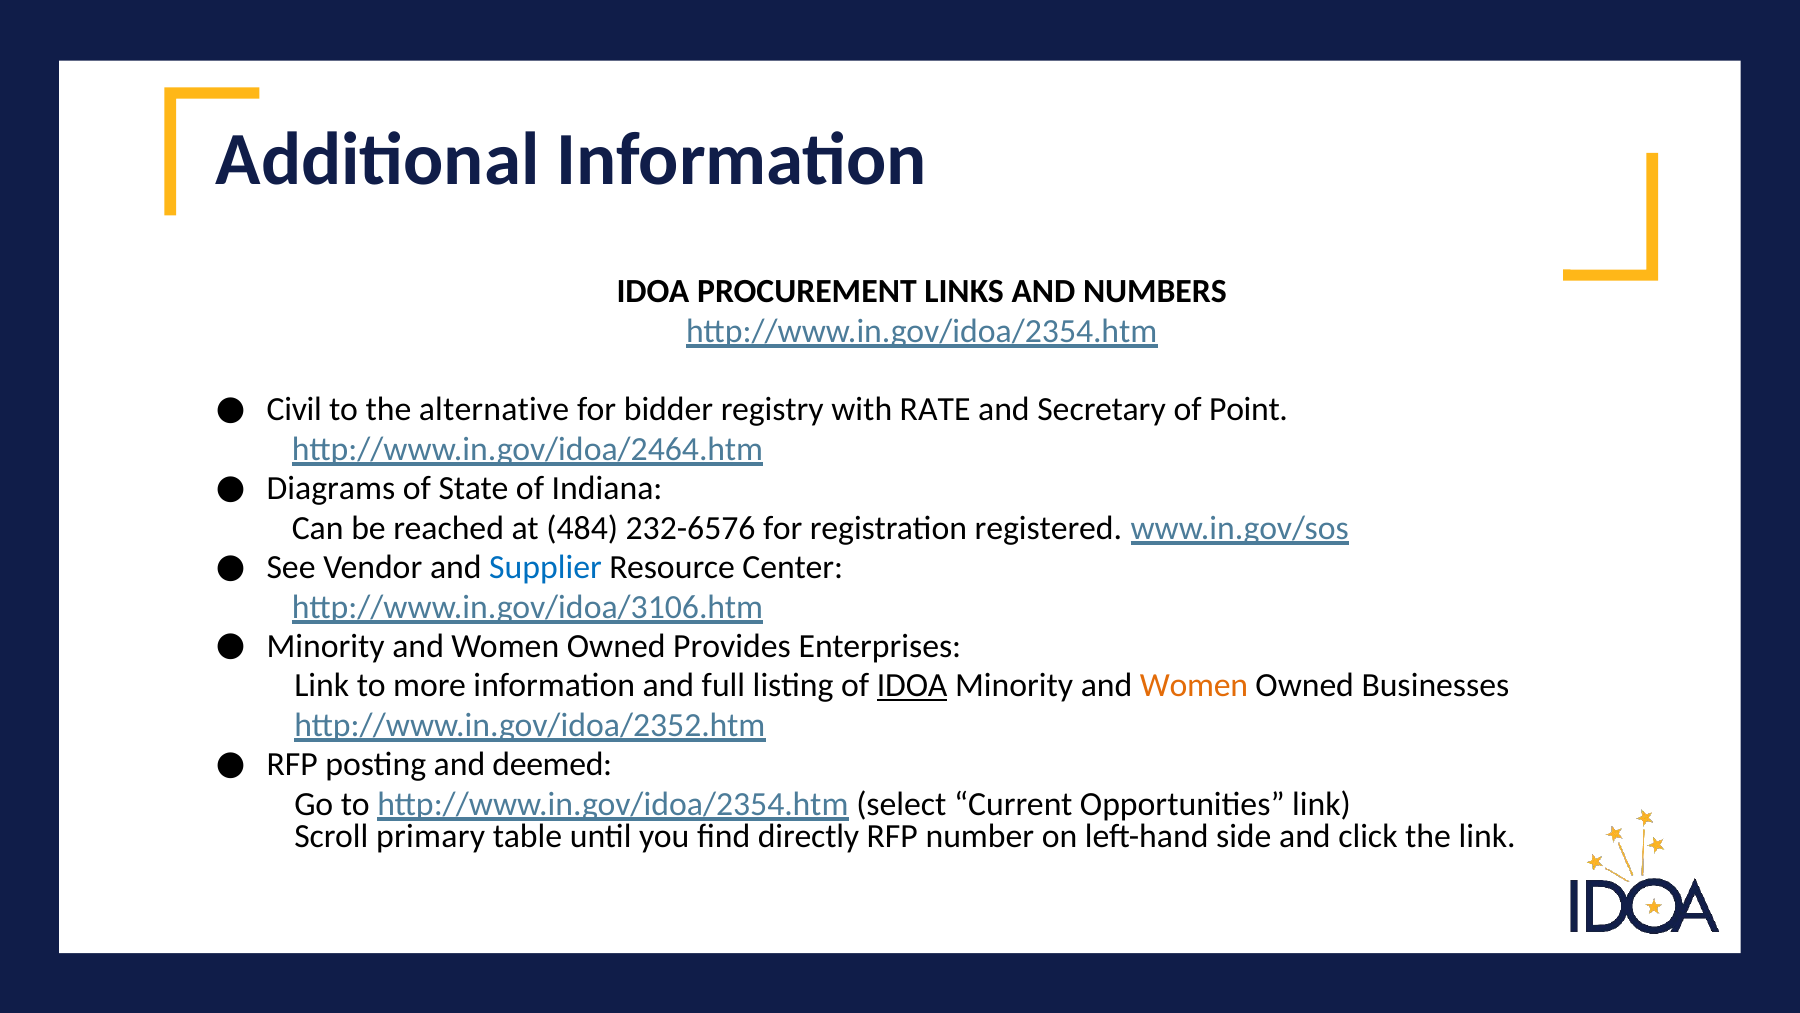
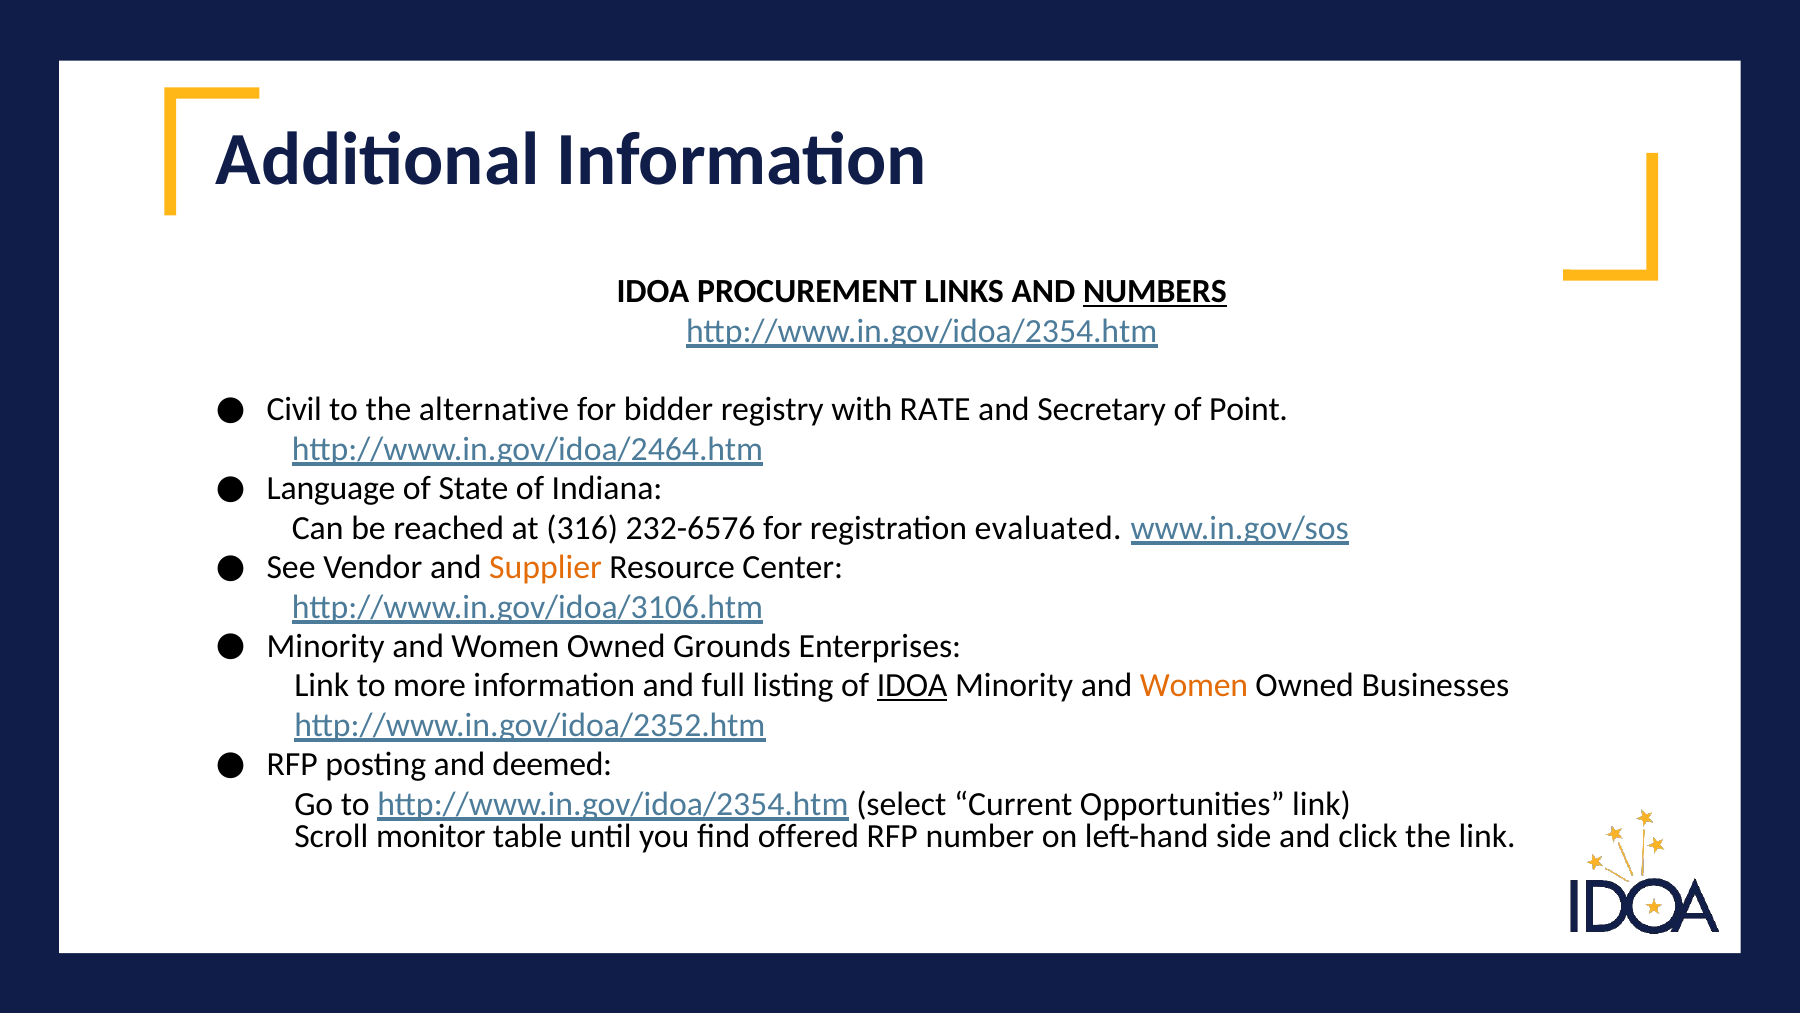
NUMBERS underline: none -> present (1155, 292)
Diagrams: Diagrams -> Language (331, 488)
484: 484 -> 316 (582, 528)
registered: registered -> evaluated (1048, 528)
Supplier colour: blue -> orange (545, 567)
Provides: Provides -> Grounds (732, 646)
primary: primary -> monitor (431, 836)
directly: directly -> offered (809, 836)
